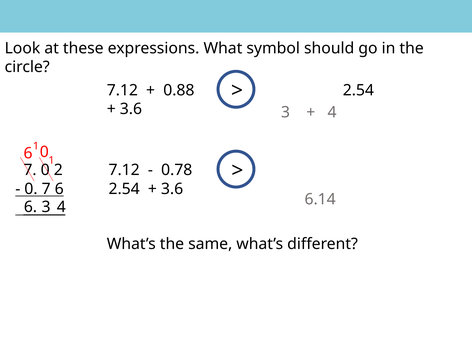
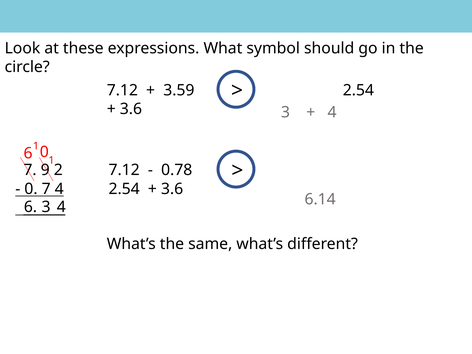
0.88: 0.88 -> 3.59 (179, 90)
7 0: 0 -> 9 (45, 170)
7 6: 6 -> 4 (59, 189)
